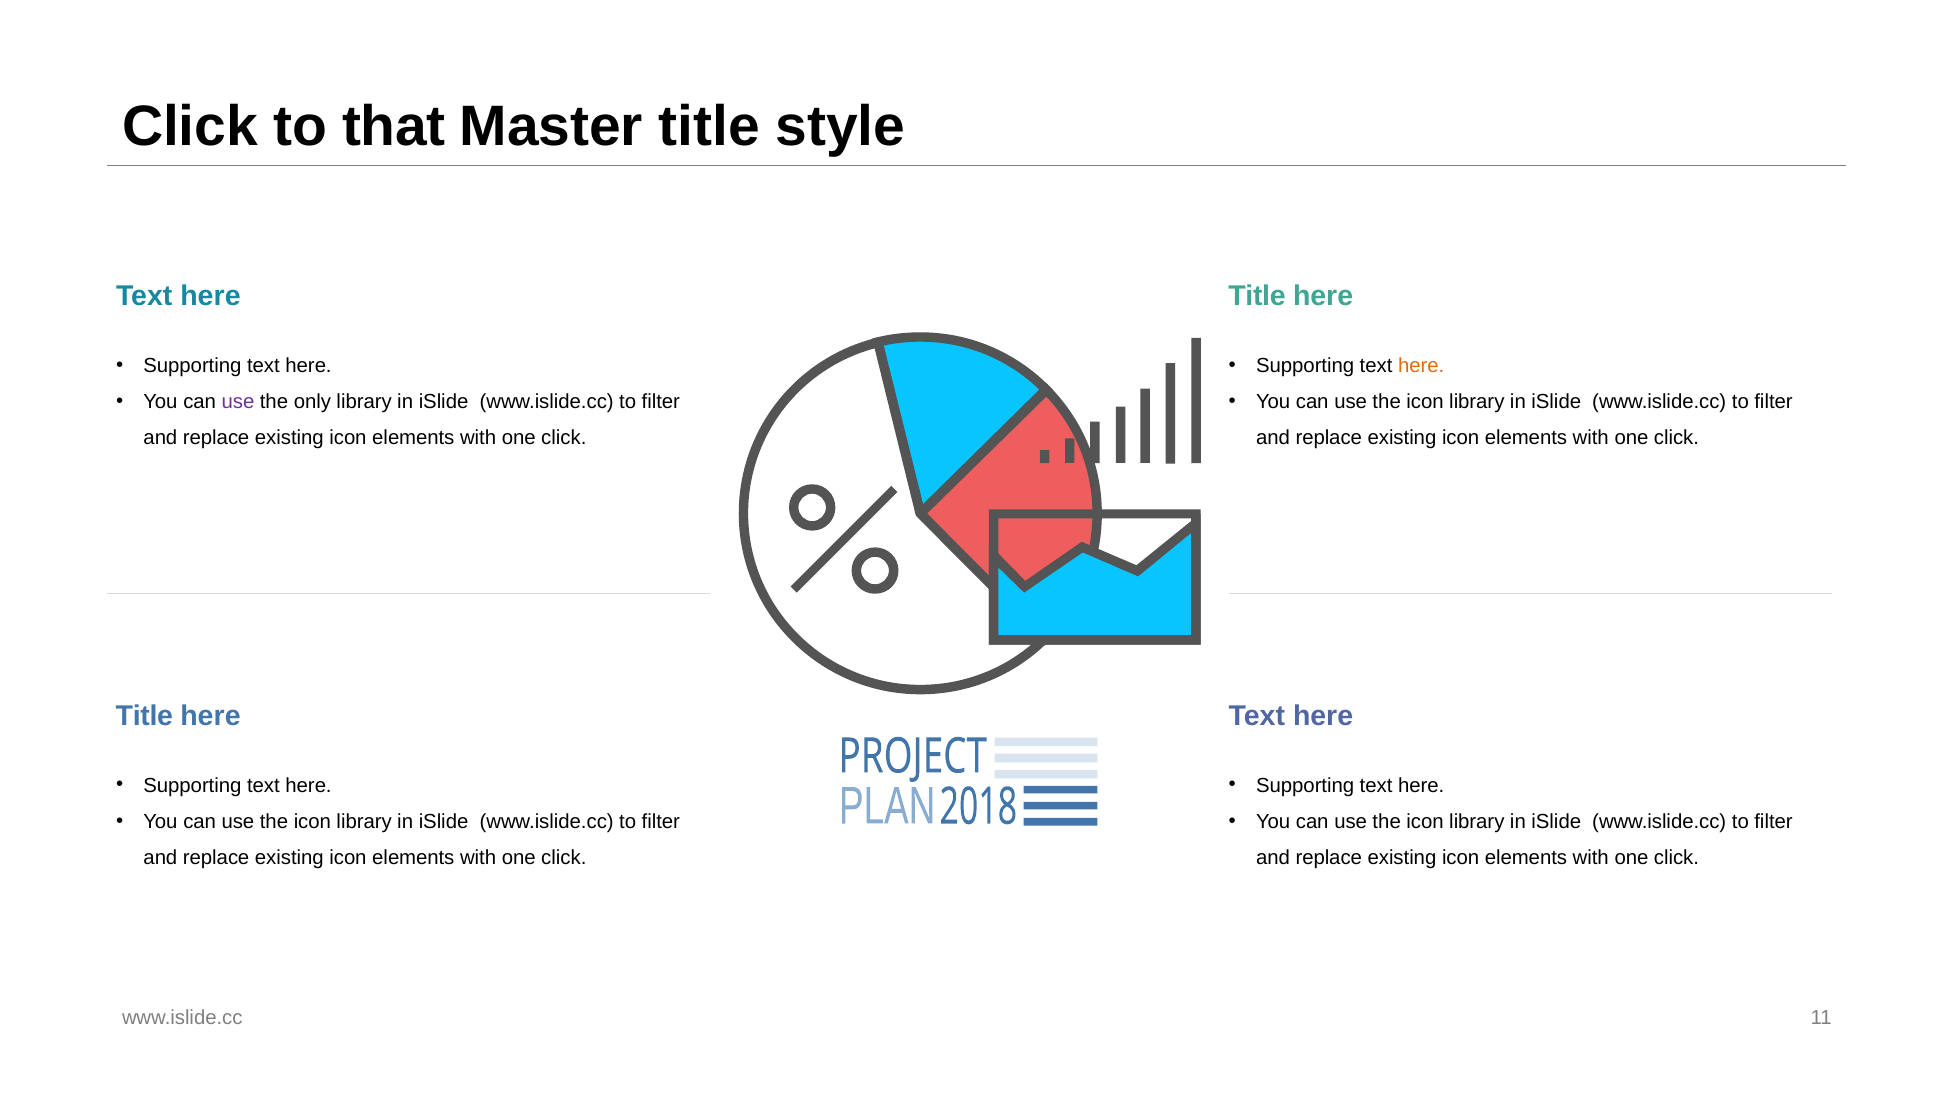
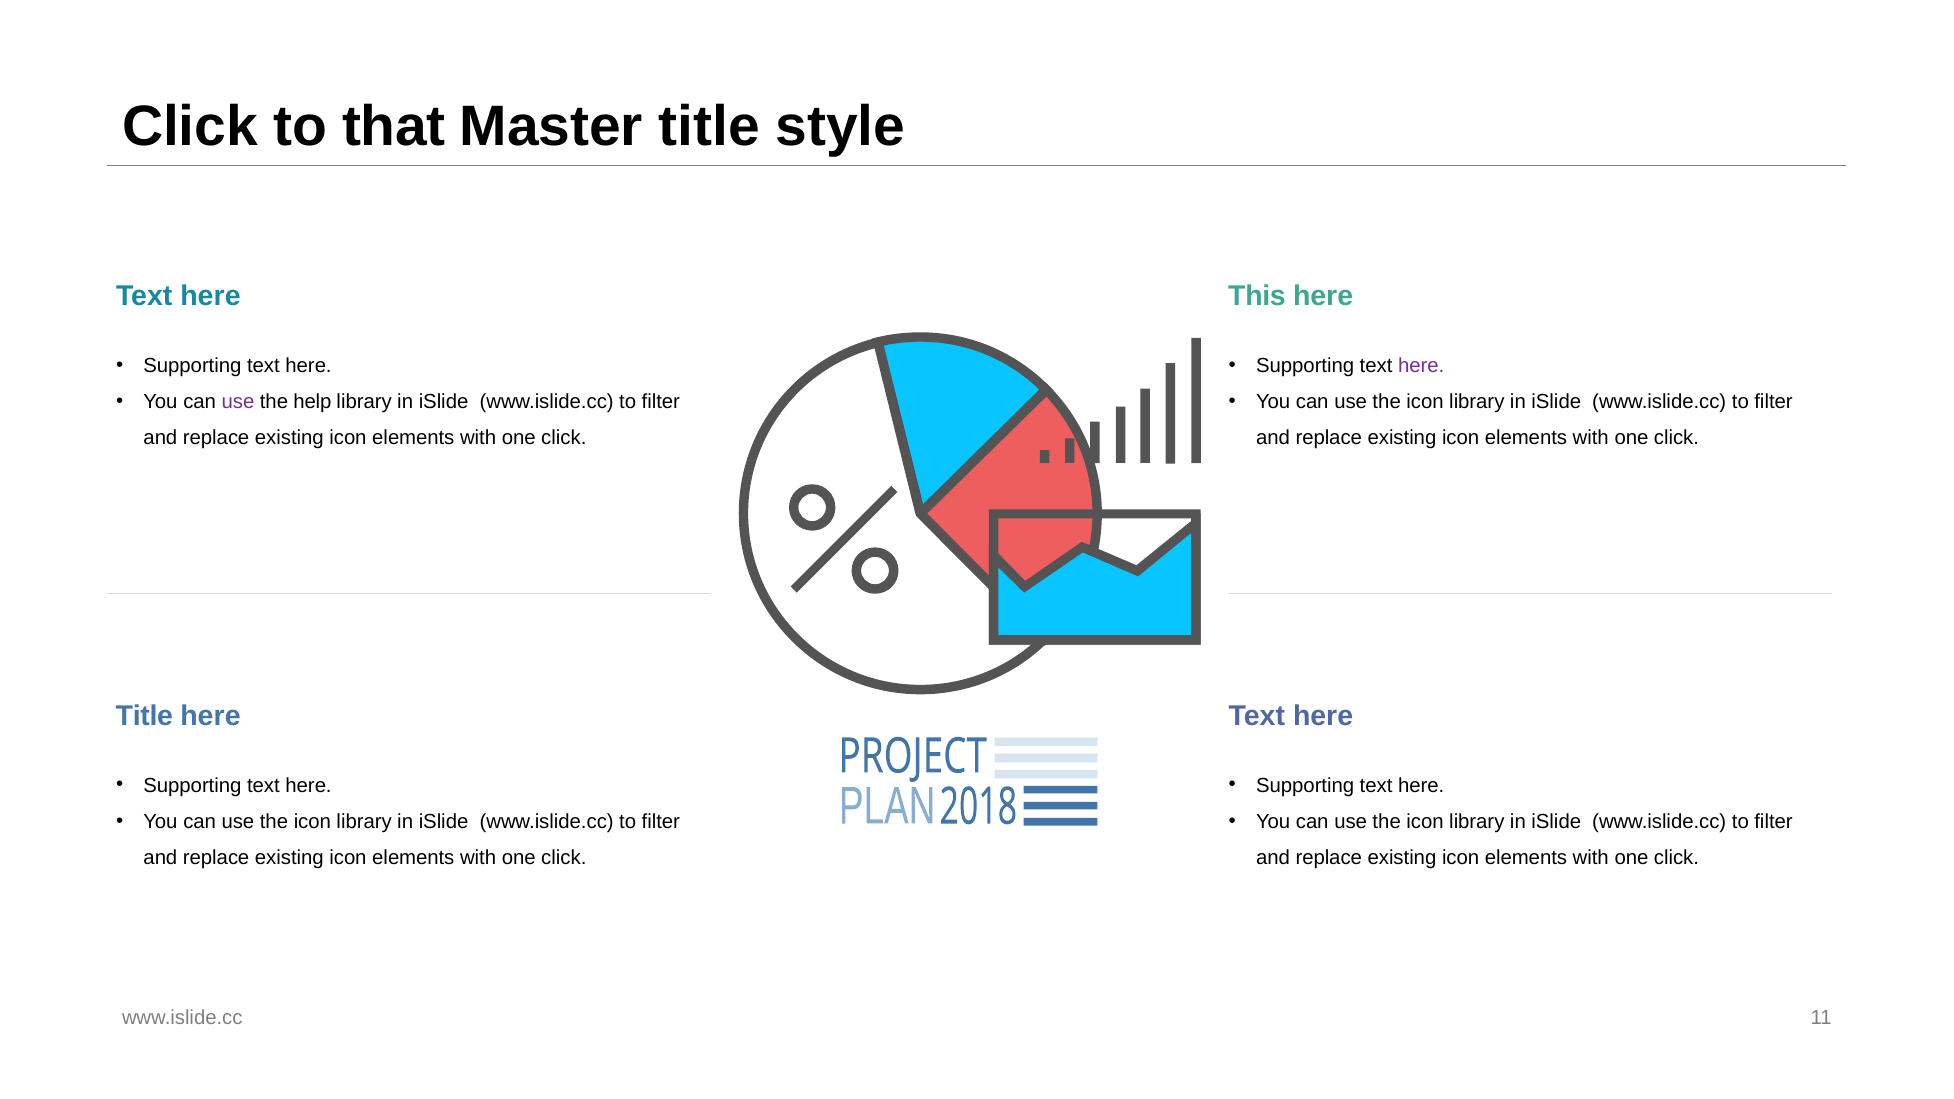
Title: Title -> This (1257, 297)
here colour: orange -> purple (1421, 365)
only: only -> help (312, 402)
